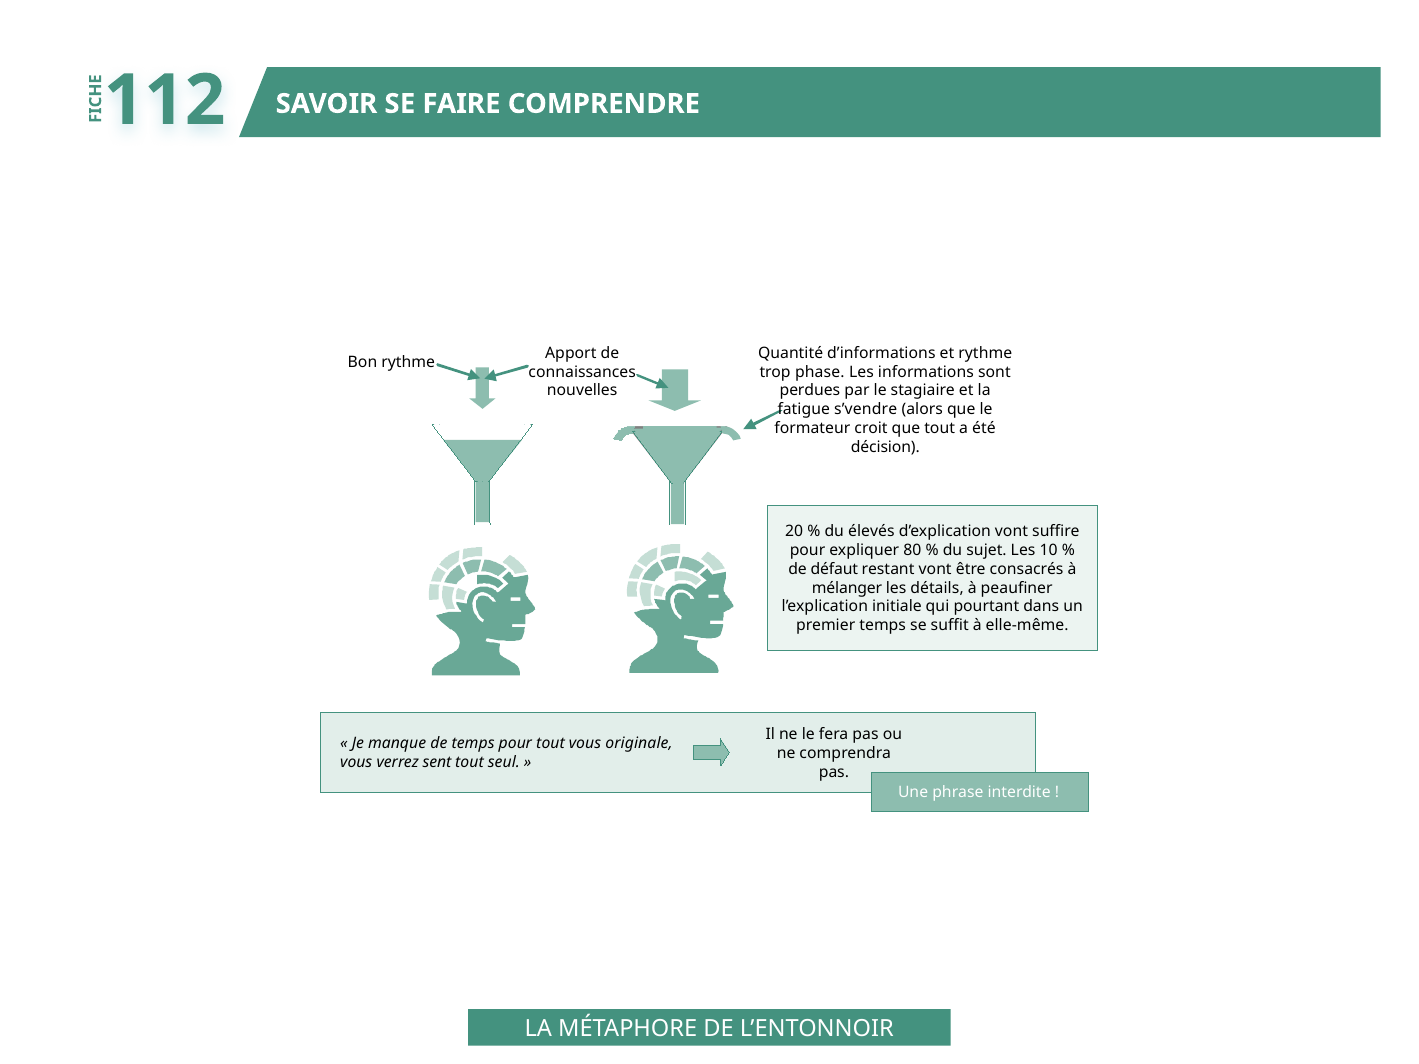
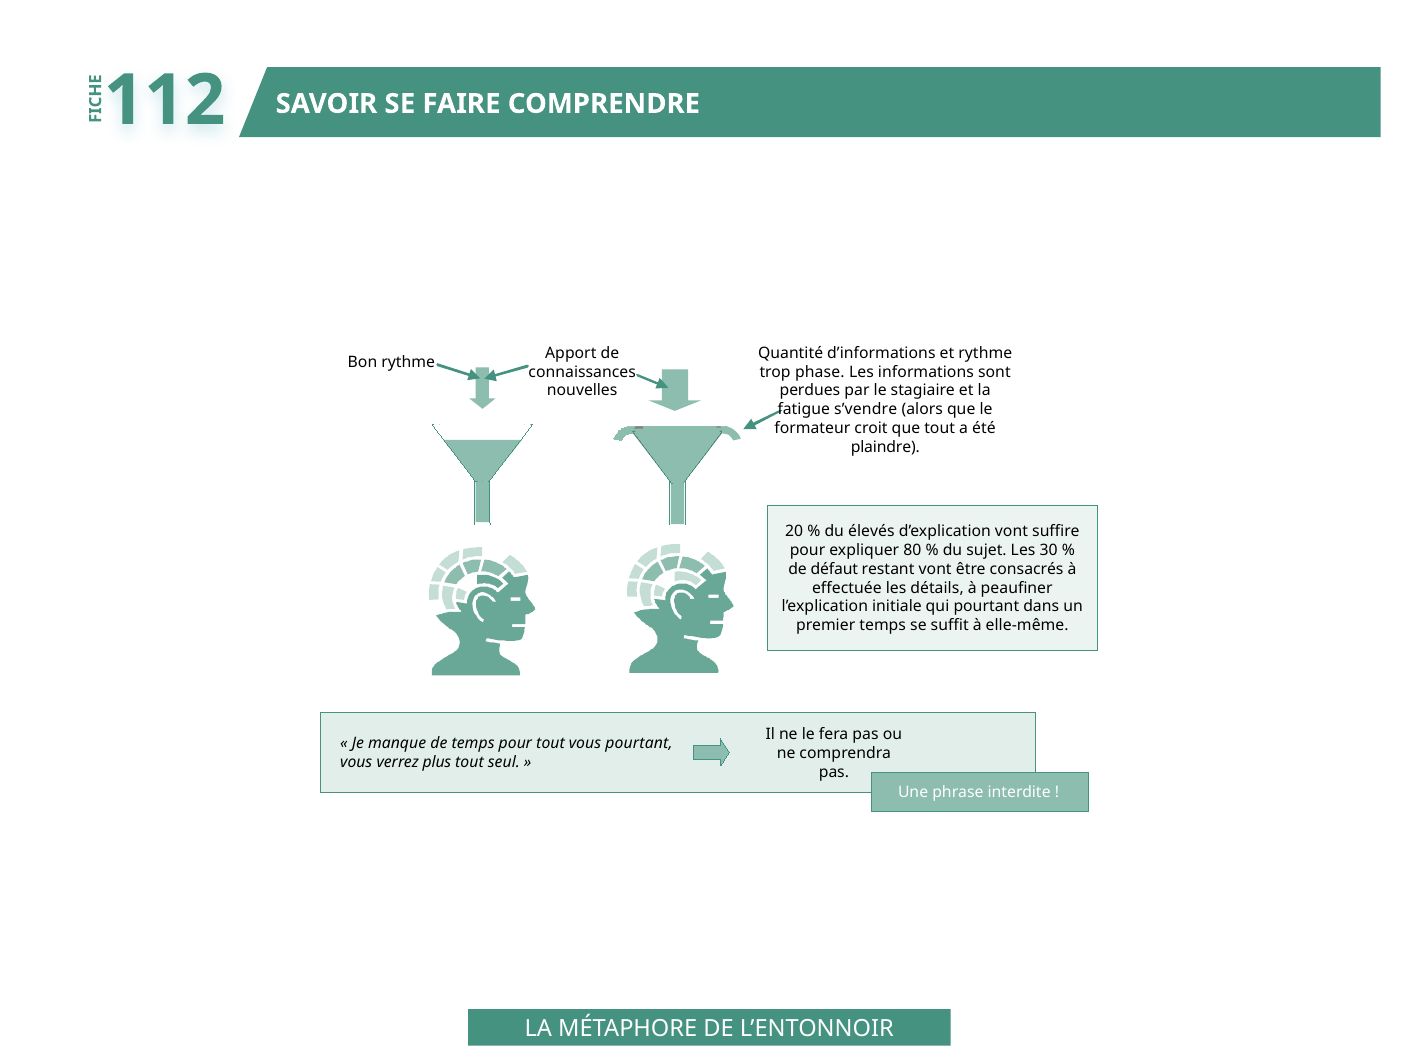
décision: décision -> plaindre (885, 447)
10: 10 -> 30 (1049, 550)
mélanger: mélanger -> effectuée (847, 588)
vous originale: originale -> pourtant (639, 744)
sent: sent -> plus (437, 763)
